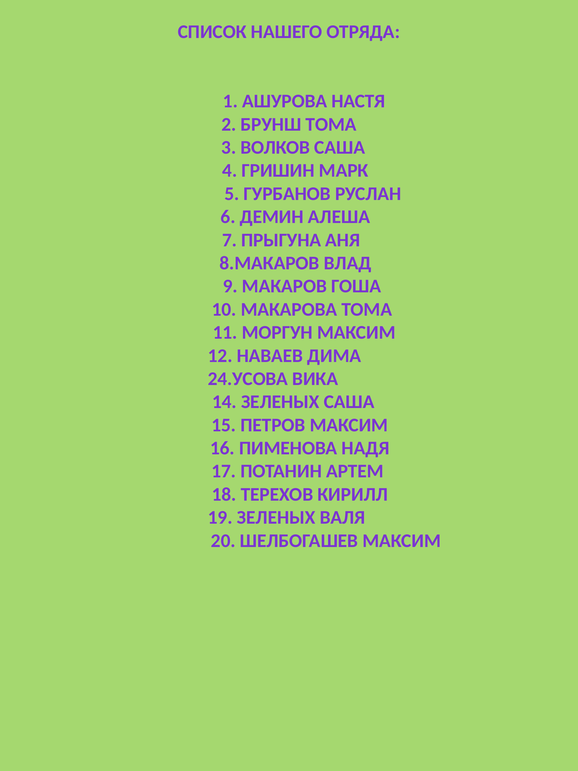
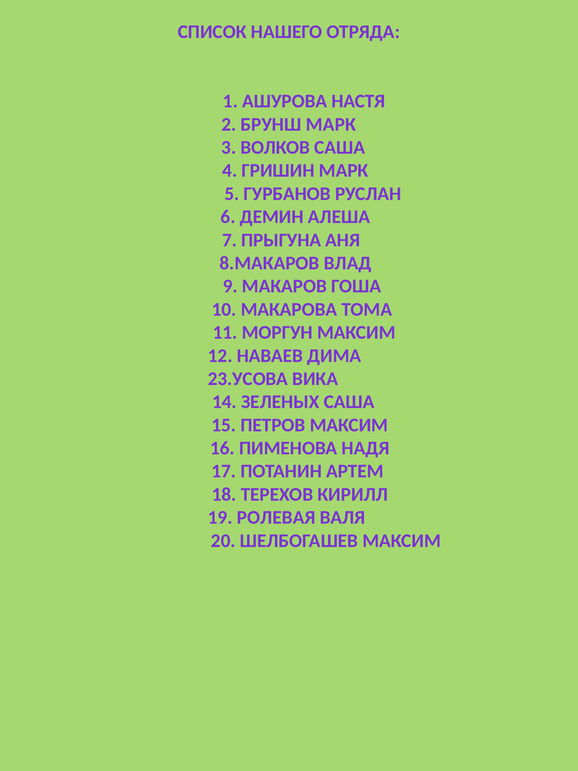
БРУНШ ТОМА: ТОМА -> МАРК (331, 124)
24.УСОВА: 24.УСОВА -> 23.УСОВА (248, 379)
19 ЗЕЛЕНЫХ: ЗЕЛЕНЫХ -> РОЛЕВАЯ (276, 517)
